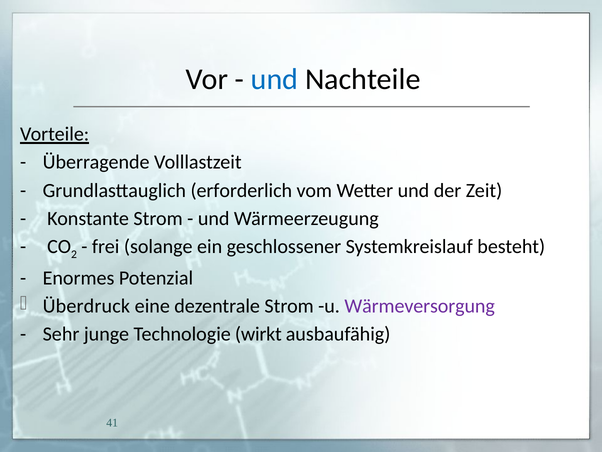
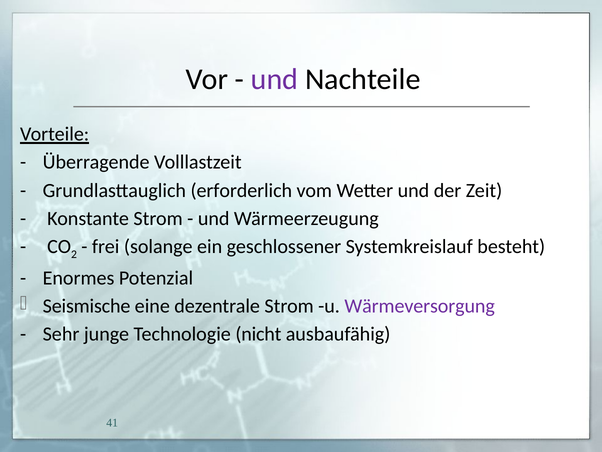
und colour: blue -> purple (275, 79)
Überdruck: Überdruck -> Seismische (87, 306)
wirkt: wirkt -> nicht (258, 334)
